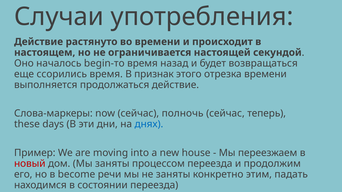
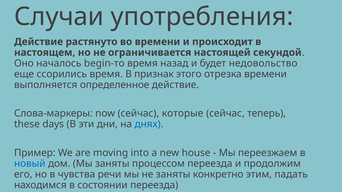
возвращаться: возвращаться -> недовольство (263, 63)
продолжаться: продолжаться -> определенное (115, 85)
полночь: полночь -> которые (183, 114)
новый colour: red -> blue (30, 164)
become: become -> чувства (76, 175)
